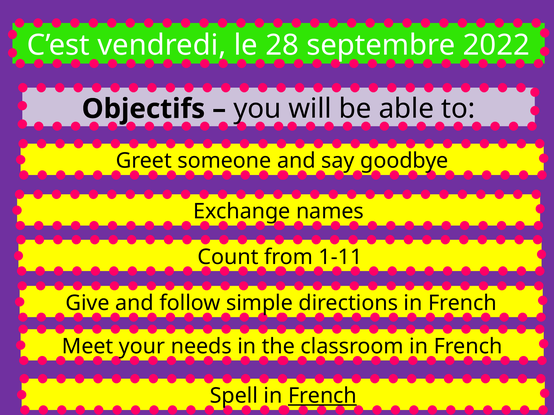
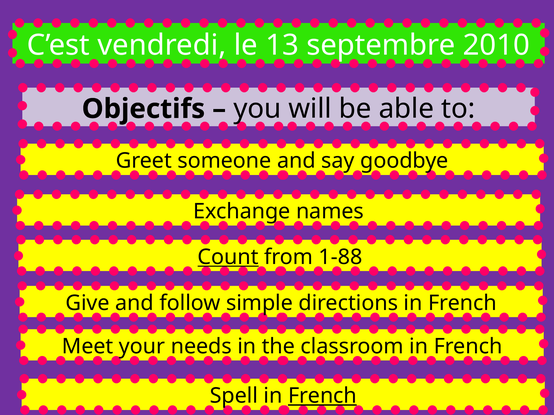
28: 28 -> 13 (282, 45)
2022: 2022 -> 2010 (496, 45)
Count underline: none -> present (228, 257)
1-11: 1-11 -> 1-88 (341, 257)
